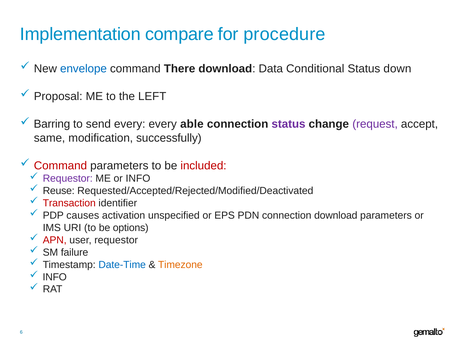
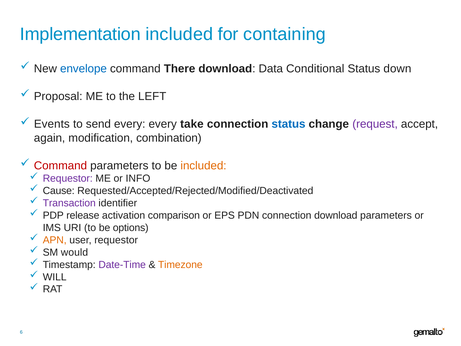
Implementation compare: compare -> included (179, 34)
procedure: procedure -> containing (285, 34)
Barring: Barring -> Events (52, 124)
able: able -> take (192, 124)
status colour: purple -> blue (289, 124)
same: same -> again (50, 138)
successfully: successfully -> combination (169, 138)
included colour: red -> orange (203, 165)
Reuse: Reuse -> Cause (59, 191)
Transaction colour: red -> purple (69, 203)
causes: causes -> release (83, 215)
unspecified: unspecified -> comparison (174, 215)
APN colour: red -> orange (55, 240)
failure: failure -> would (74, 252)
Date-Time colour: blue -> purple (122, 264)
INFO: INFO -> WILL (55, 277)
